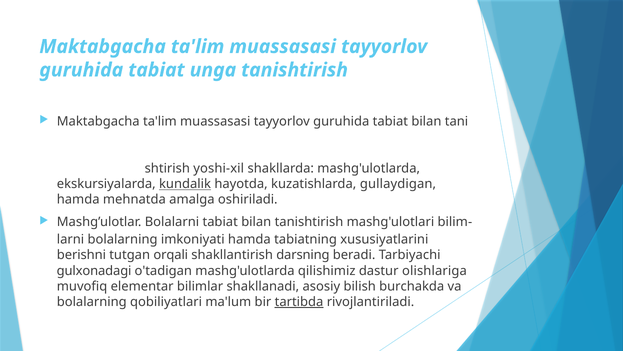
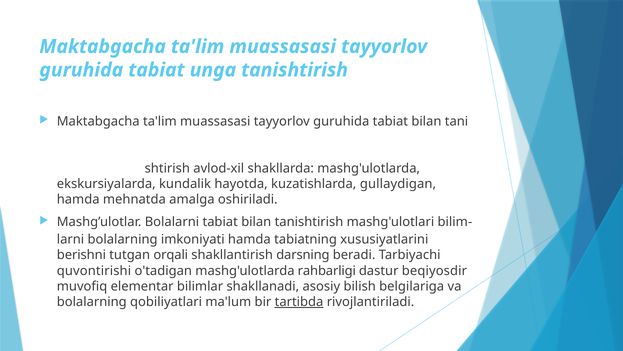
yoshi-xil: yoshi-xil -> avlod-xil (219, 168)
kundalik underline: present -> none (185, 184)
gulxonadagi: gulxonadagi -> quvontirishi (94, 270)
qilishimiz: qilishimiz -> rahbarligi (327, 270)
olishlariga: olishlariga -> beqiyosdir (434, 270)
burchakda: burchakda -> belgilariga (412, 286)
